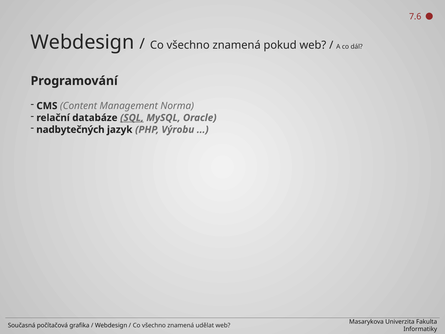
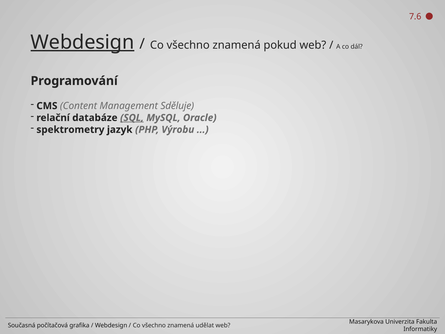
Webdesign underline: none -> present (82, 42)
Norma: Norma -> Sděluje (177, 106)
nadbytečných: nadbytečných -> spektrometry (70, 130)
